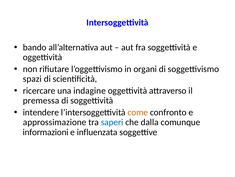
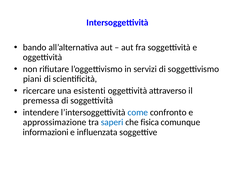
organi: organi -> servizi (145, 69)
spazi: spazi -> piani (32, 79)
indagine: indagine -> esistenti (90, 90)
come colour: orange -> blue (138, 112)
dalla: dalla -> fisica (150, 122)
